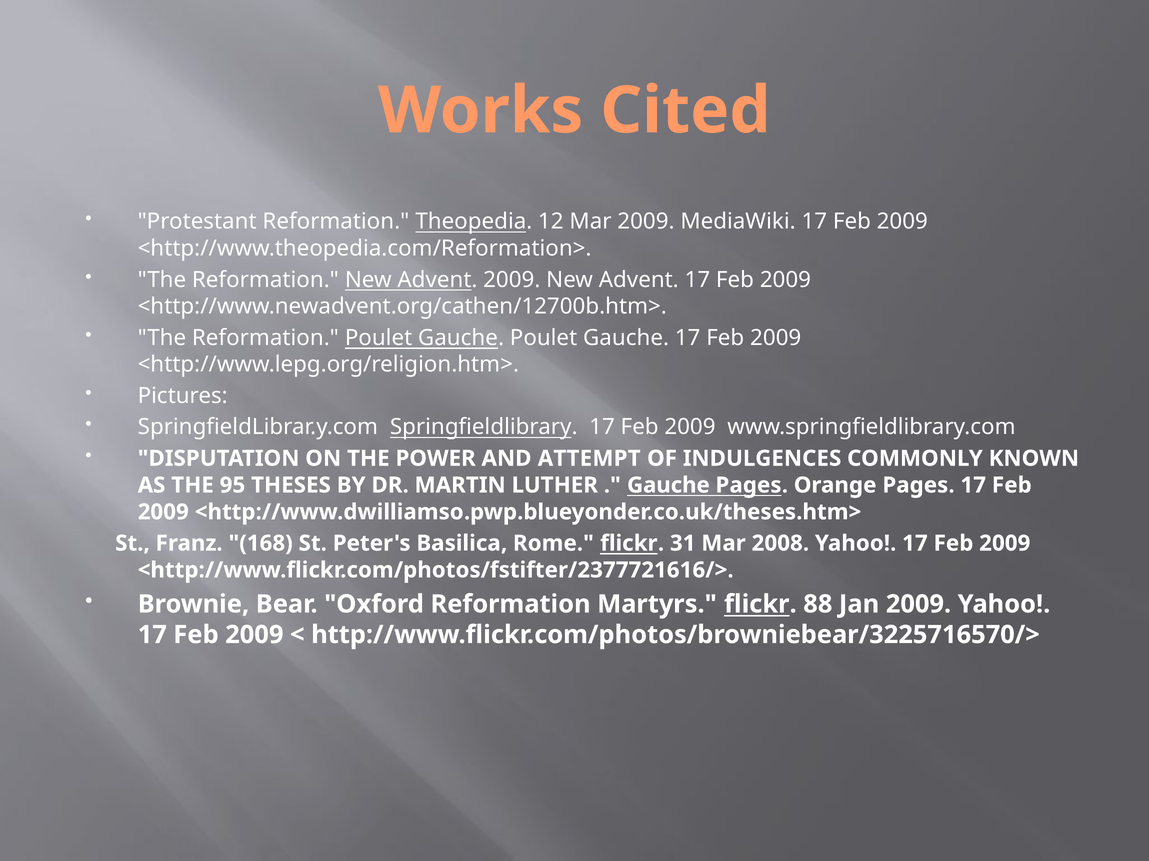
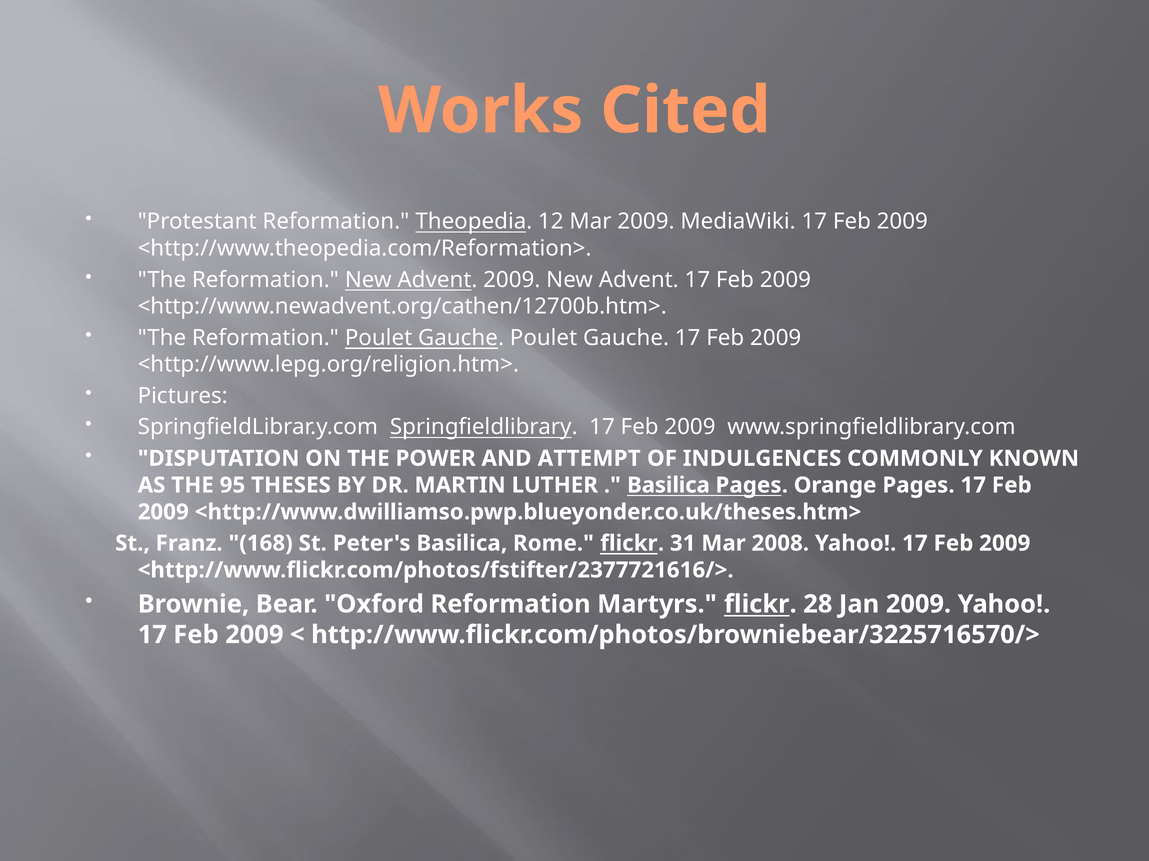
Gauche: Gauche -> Basilica (668, 486)
88: 88 -> 28 (818, 605)
